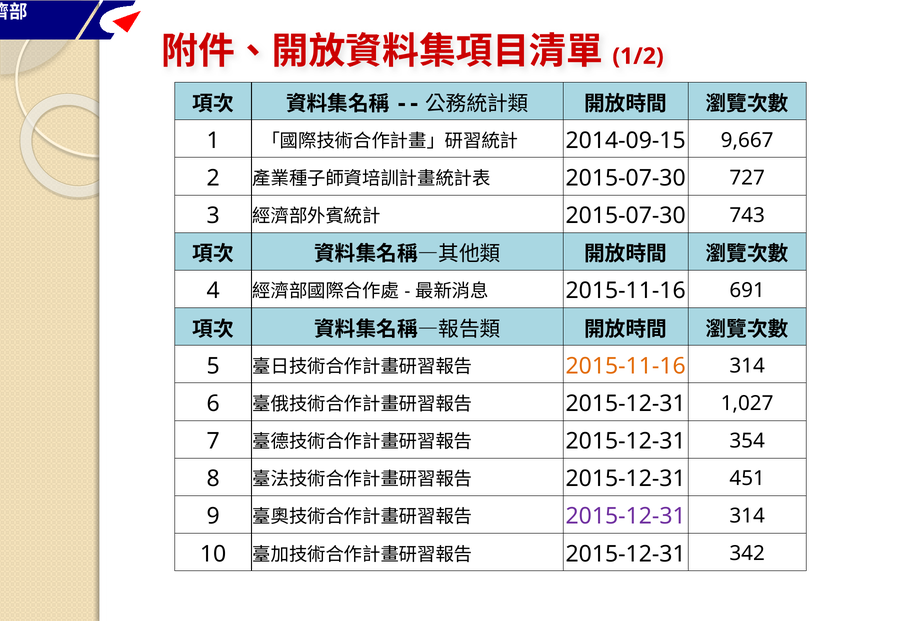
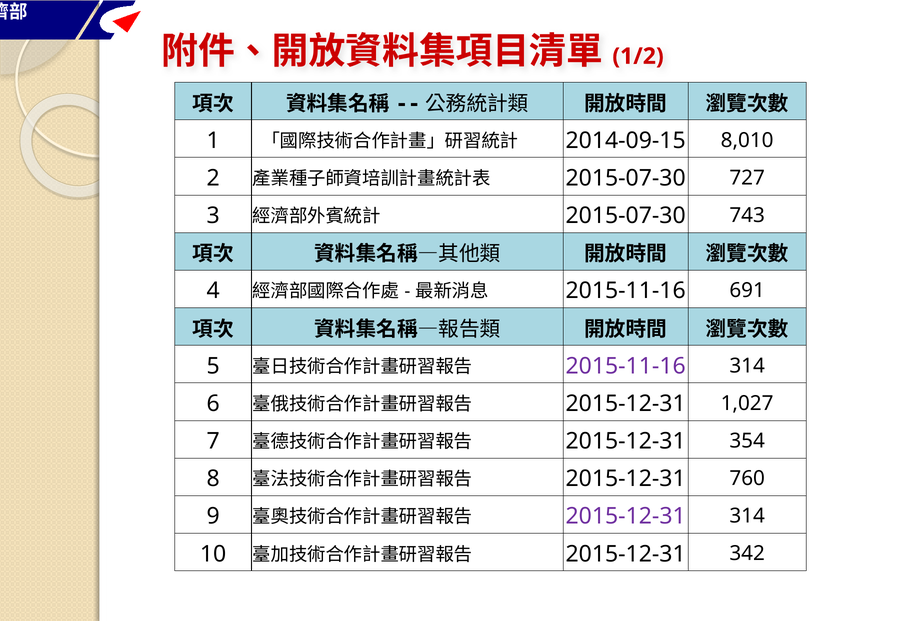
9,667: 9,667 -> 8,010 (747, 140)
2015-11-16 colour: orange -> purple (626, 366)
451: 451 -> 760 (747, 478)
